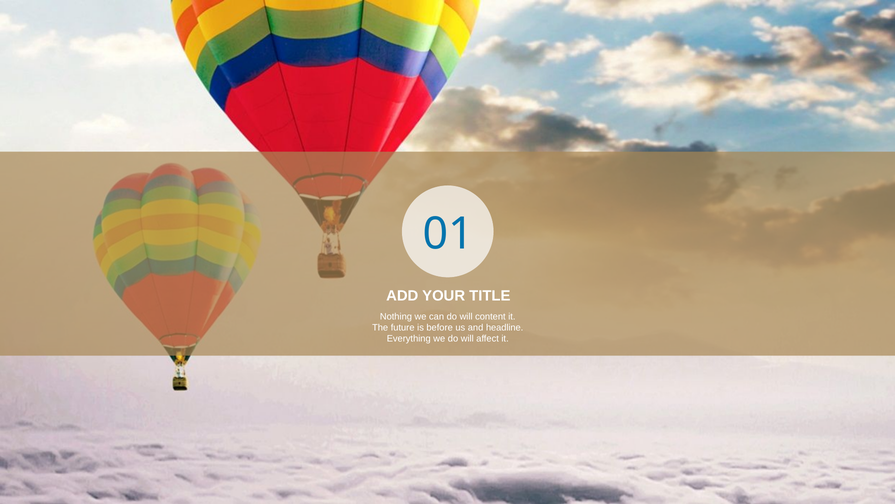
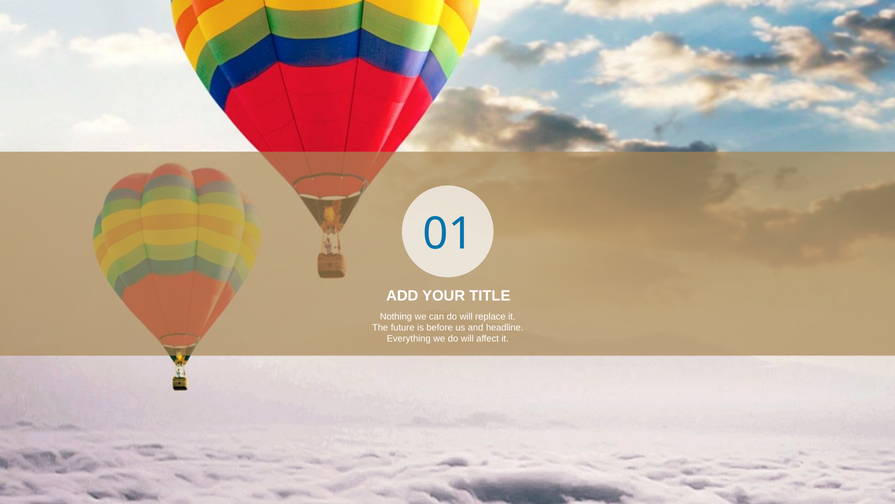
content: content -> replace (490, 316)
